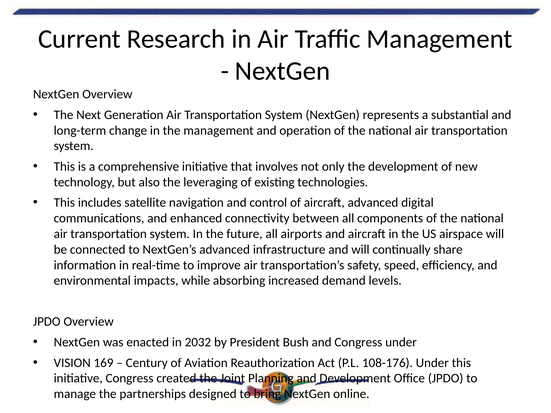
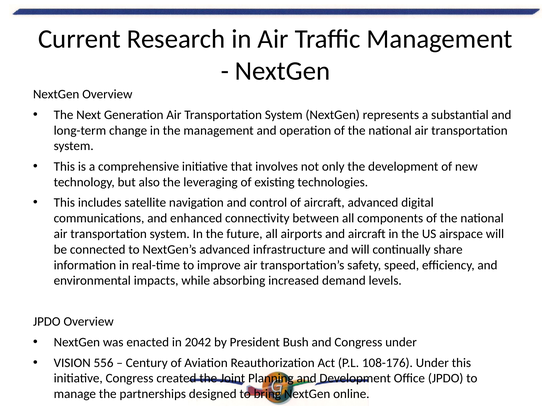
2032: 2032 -> 2042 (198, 342)
169: 169 -> 556 (104, 363)
